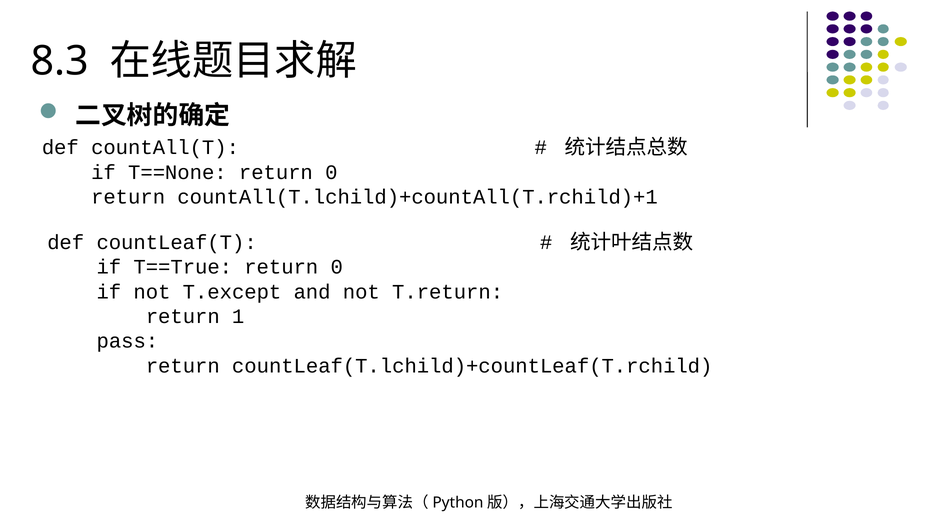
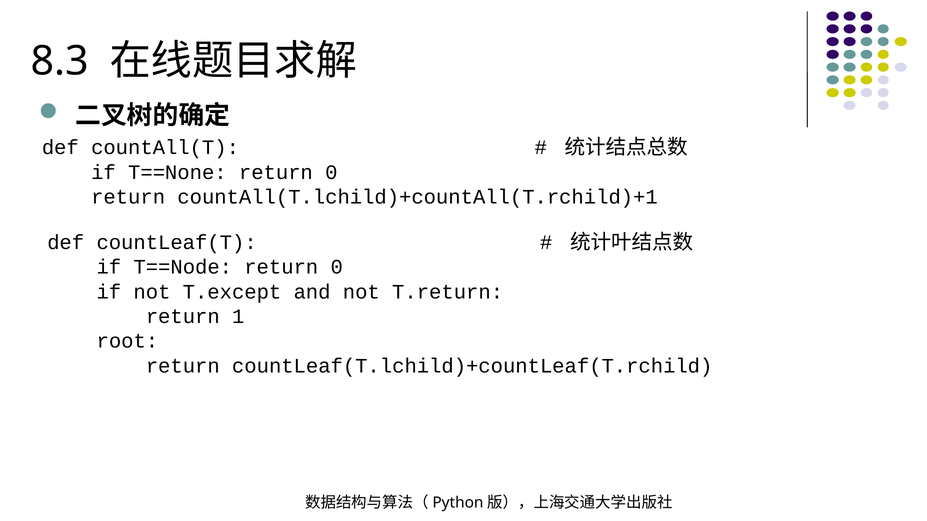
T==True: T==True -> T==Node (183, 267)
pass: pass -> root (127, 341)
